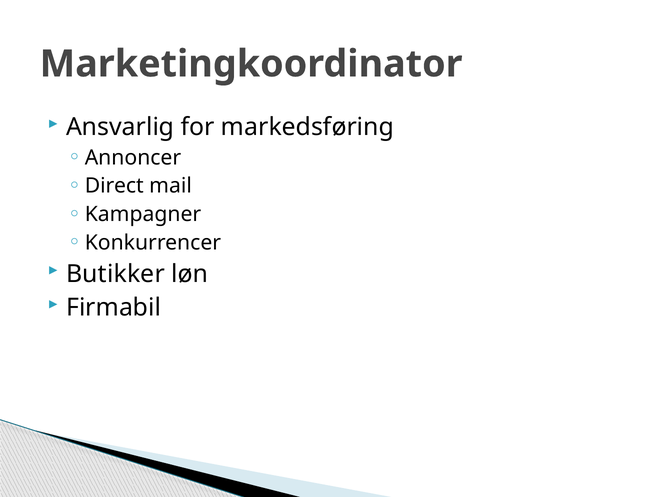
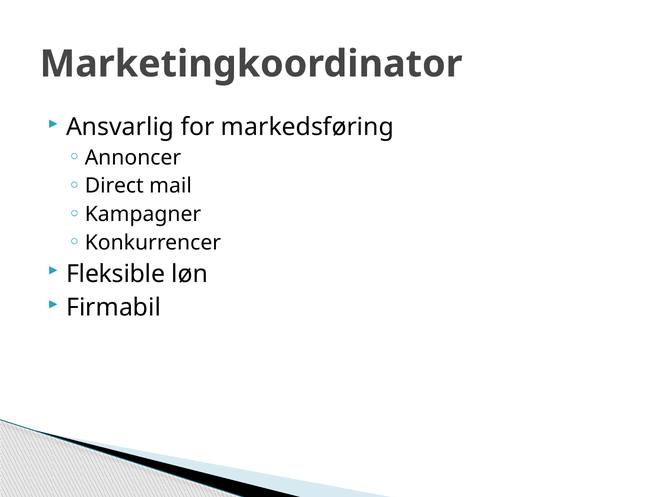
Butikker: Butikker -> Fleksible (116, 274)
